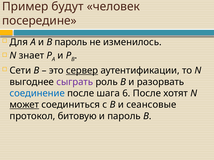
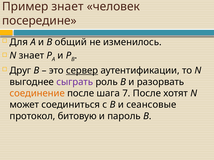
Пример будут: будут -> знает (67, 7)
B пароль: пароль -> общий (71, 42)
Сети: Сети -> Друг (20, 71)
соединение colour: blue -> orange (37, 94)
6: 6 -> 7 (126, 94)
может underline: present -> none (24, 105)
